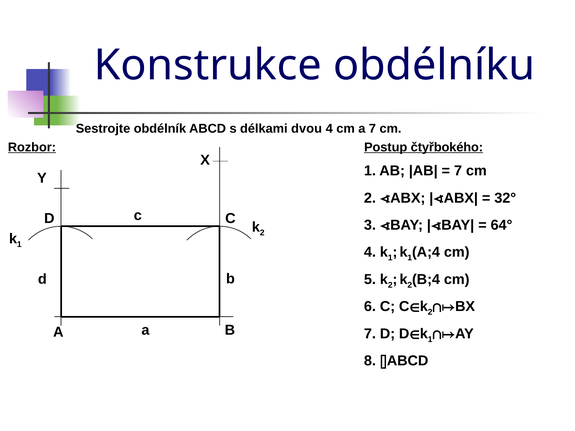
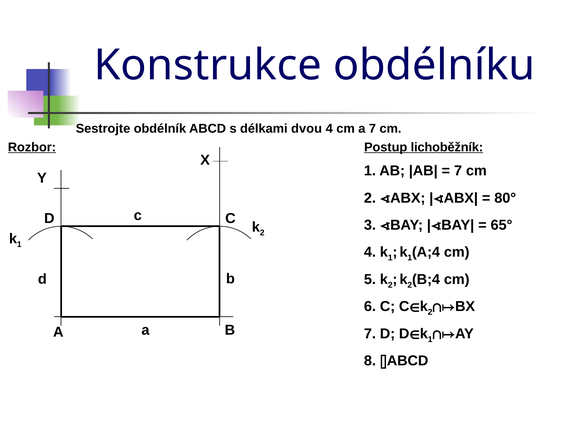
čtyřbokého: čtyřbokého -> lichoběžník (447, 147)
32°: 32° -> 80° (505, 198)
64°: 64° -> 65° (501, 225)
